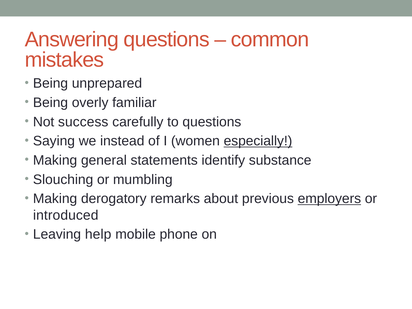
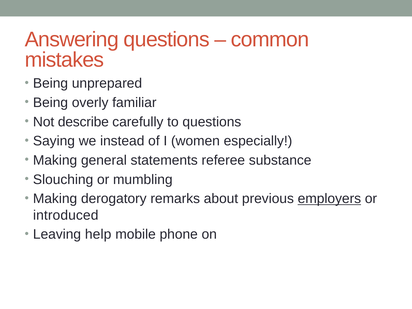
success: success -> describe (83, 122)
especially underline: present -> none (258, 141)
identify: identify -> referee (223, 160)
